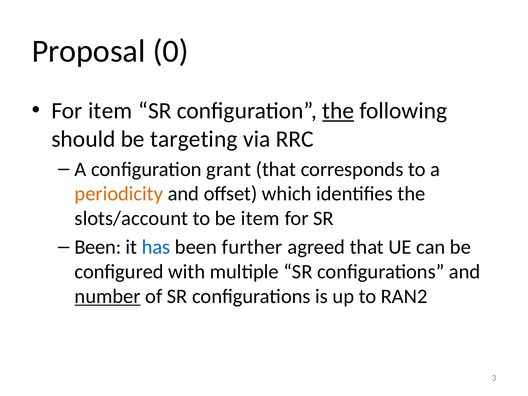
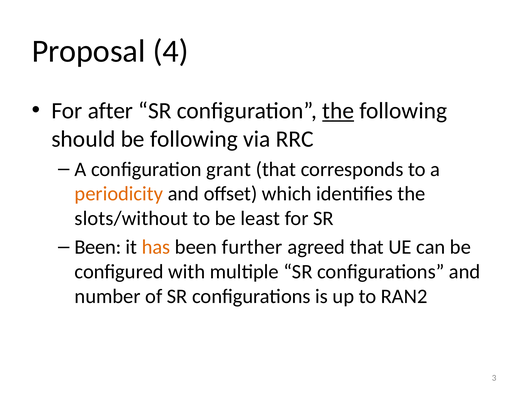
0: 0 -> 4 (171, 51)
For item: item -> after (110, 111)
be targeting: targeting -> following (194, 139)
slots/account: slots/account -> slots/without (131, 218)
be item: item -> least (260, 218)
has colour: blue -> orange (156, 247)
number underline: present -> none (108, 296)
